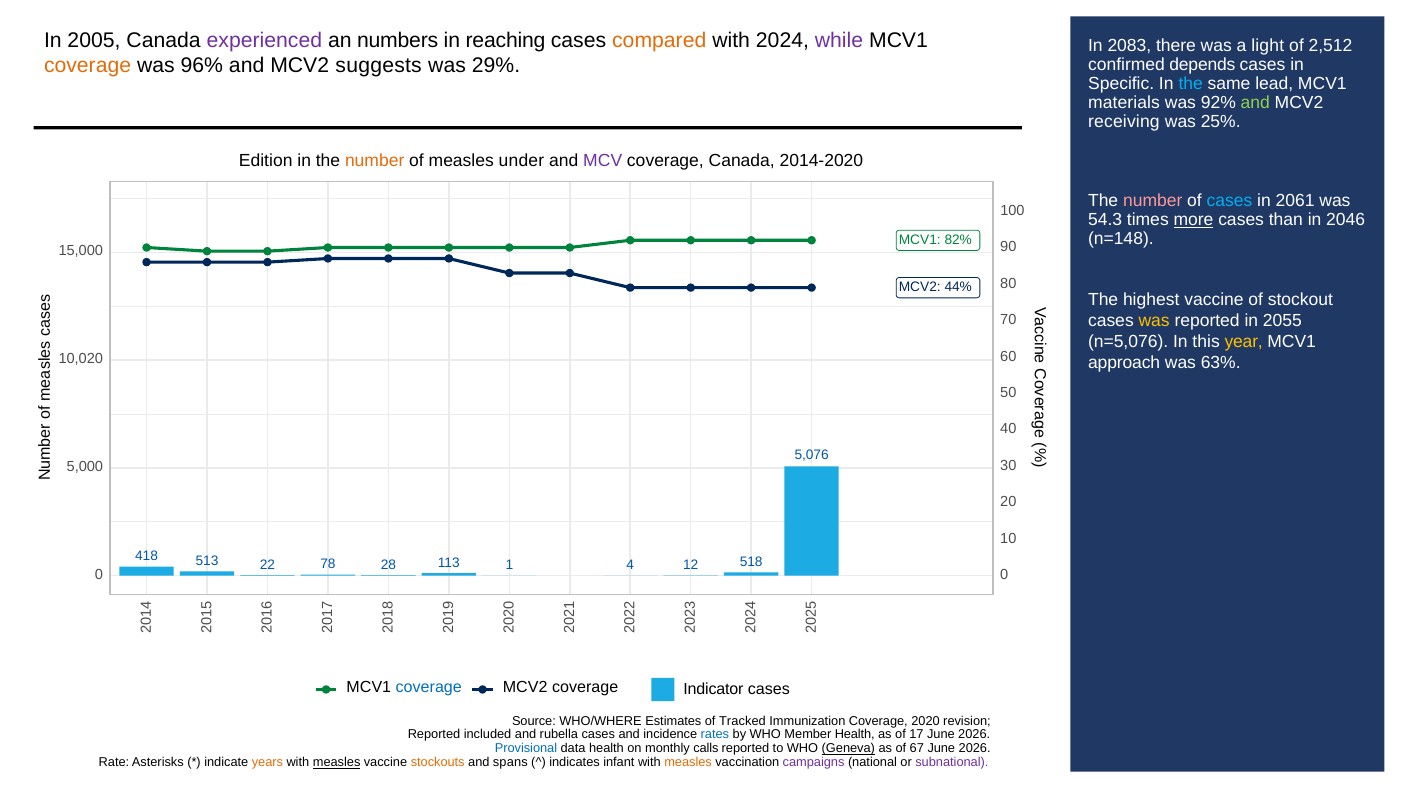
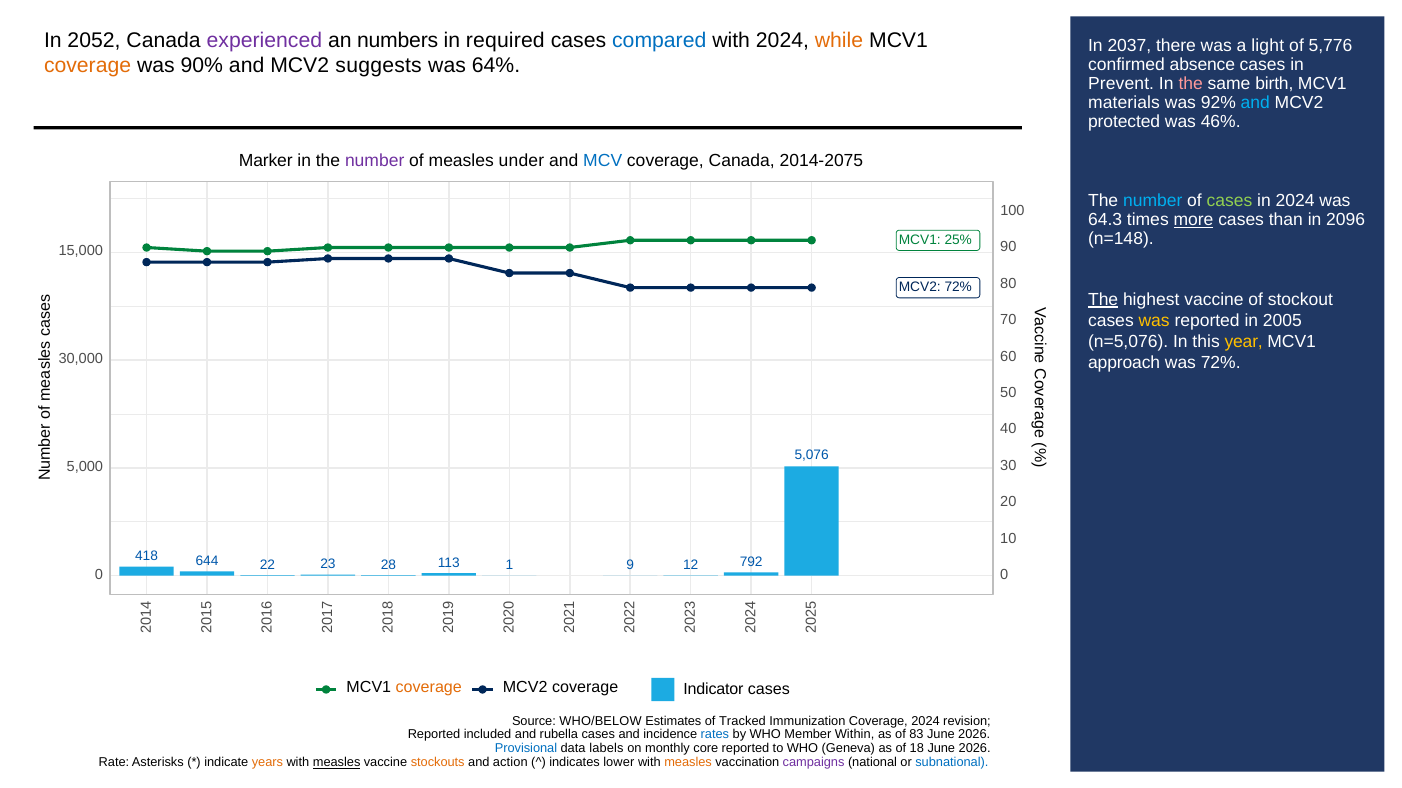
2005: 2005 -> 2052 (94, 40)
reaching: reaching -> required (505, 40)
compared colour: orange -> blue (659, 40)
while colour: purple -> orange (839, 40)
2083: 2083 -> 2037 (1129, 46)
2,512: 2,512 -> 5,776 (1331, 46)
96%: 96% -> 90% (202, 66)
29%: 29% -> 64% (496, 66)
depends: depends -> absence (1202, 65)
Specific: Specific -> Prevent (1121, 84)
the colour: light blue -> pink (1191, 84)
lead: lead -> birth (1274, 84)
and colour: light green -> light blue (1255, 103)
receiving: receiving -> protected (1124, 122)
25%: 25% -> 46% (1221, 122)
Edition: Edition -> Marker (266, 161)
number colour: orange -> purple (375, 161)
MCV colour: purple -> blue (603, 161)
2014-2020: 2014-2020 -> 2014-2075 (821, 161)
number colour: pink -> light blue (1153, 201)
cases colour: light blue -> light green (1230, 201)
in 2061: 2061 -> 2024 (1295, 201)
54.3: 54.3 -> 64.3 (1105, 220)
2046: 2046 -> 2096 (1346, 220)
82%: 82% -> 25% (958, 240)
MCV2 44%: 44% -> 72% (958, 287)
The underline: none -> present (1103, 300)
2055: 2055 -> 2005 (1282, 321)
10,020: 10,020 -> 30,000 (81, 359)
was 63%: 63% -> 72% (1221, 363)
513: 513 -> 644 (207, 561)
78: 78 -> 23 (328, 565)
113 1 4: 4 -> 9 (630, 566)
518: 518 -> 792 (751, 562)
coverage colour: blue -> orange (429, 688)
WHO/WHERE: WHO/WHERE -> WHO/BELOW (600, 721)
Coverage 2020: 2020 -> 2024 (926, 721)
Member Health: Health -> Within (855, 735)
17: 17 -> 83 (916, 735)
data health: health -> labels (606, 749)
calls: calls -> core (706, 749)
Geneva underline: present -> none (848, 749)
67: 67 -> 18 (917, 749)
spans: spans -> action (510, 763)
infant: infant -> lower (619, 763)
subnational colour: purple -> blue (952, 763)
